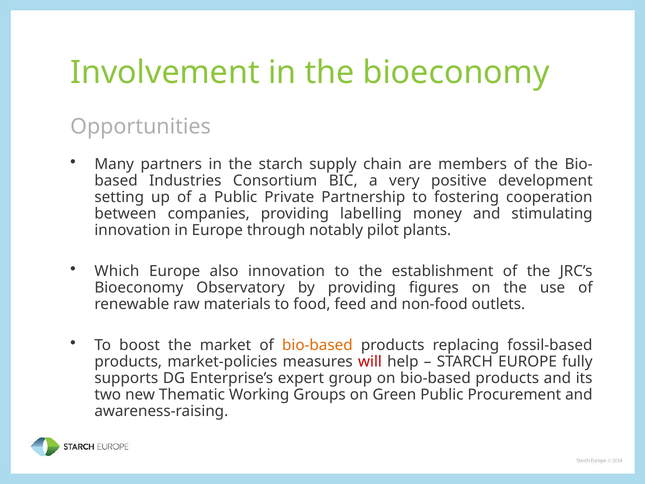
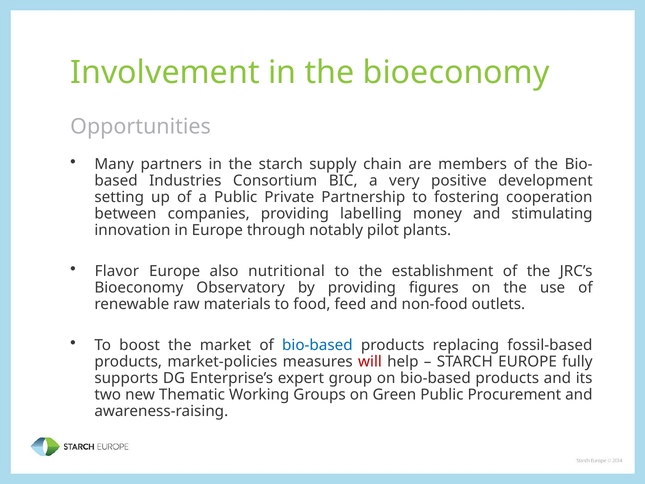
Which: Which -> Flavor (117, 271)
also innovation: innovation -> nutritional (287, 271)
bio-based colour: orange -> blue (317, 345)
